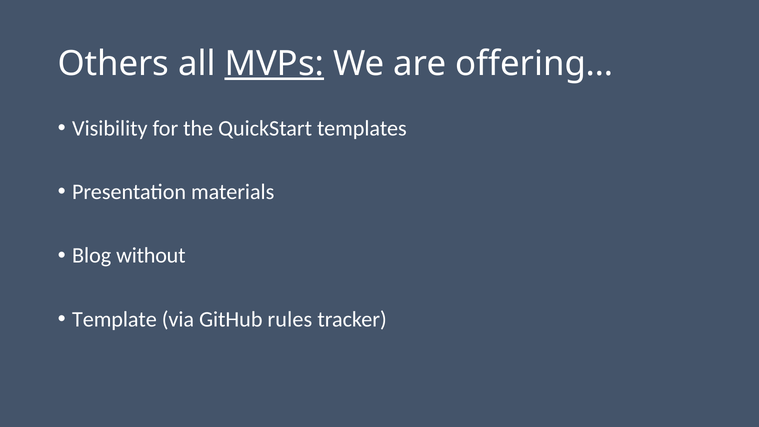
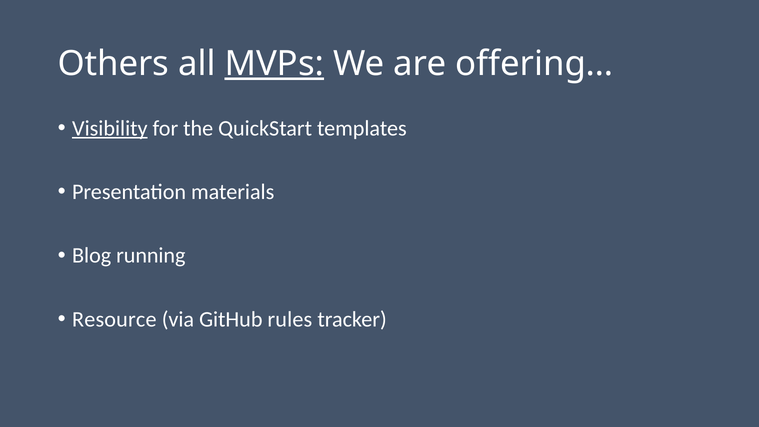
Visibility underline: none -> present (110, 128)
without: without -> running (151, 256)
Template: Template -> Resource (114, 319)
